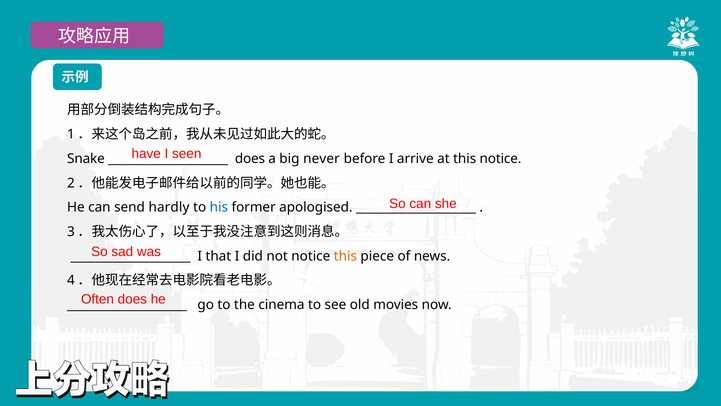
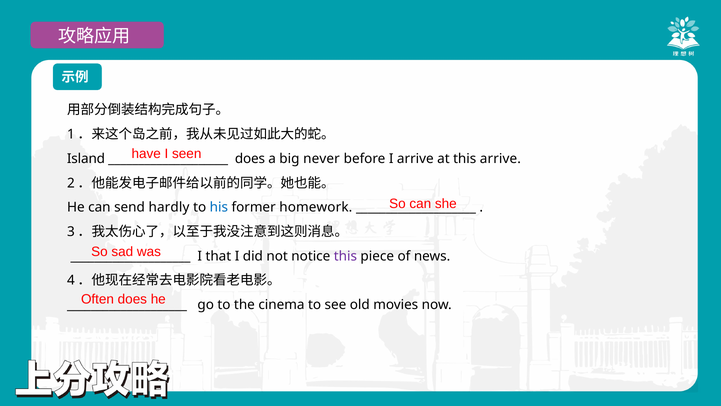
Snake: Snake -> Island (86, 159)
this notice: notice -> arrive (500, 159)
apologised: apologised -> homework (316, 207)
this colour: orange -> purple (345, 256)
